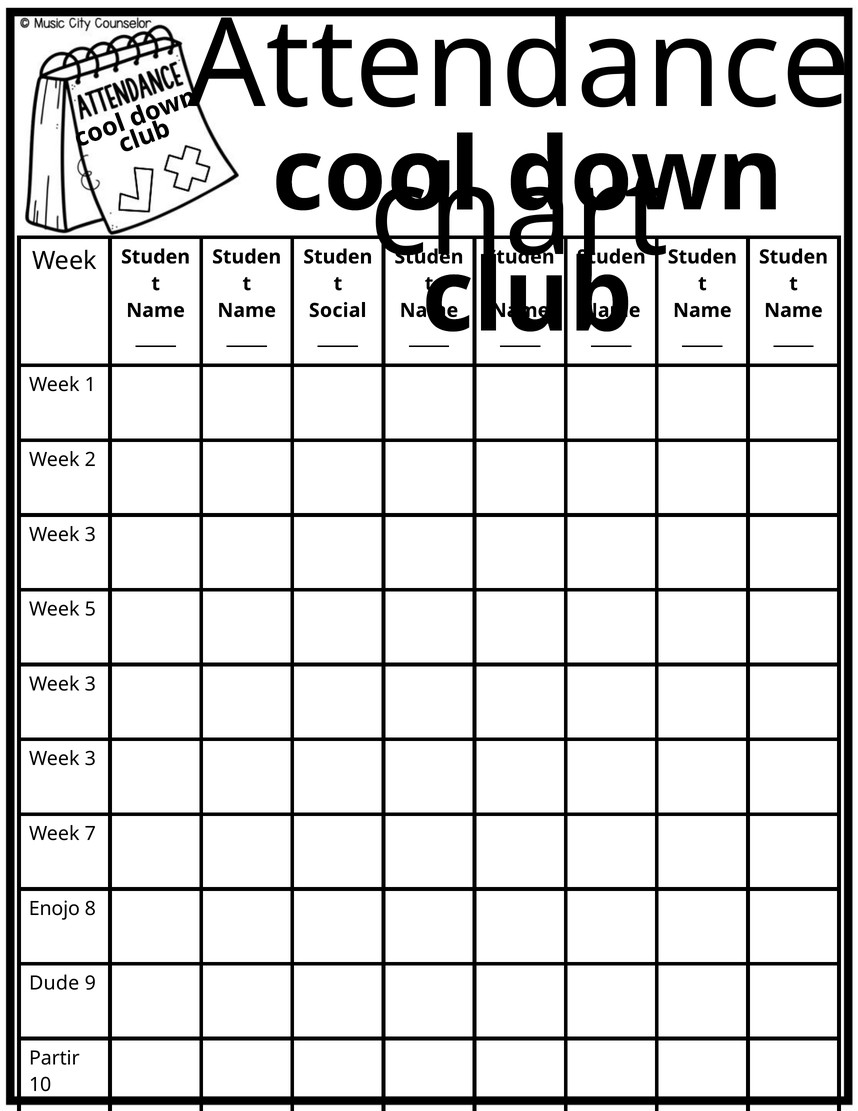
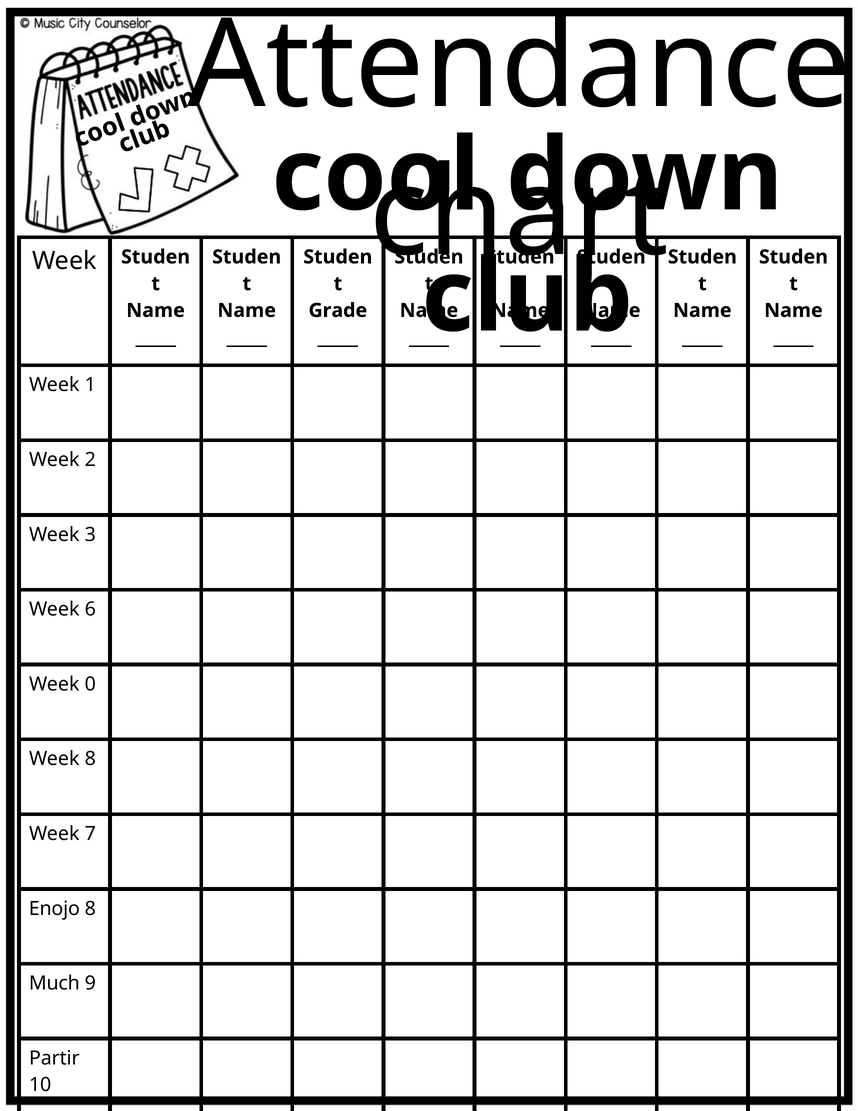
Social: Social -> Grade (338, 310)
5: 5 -> 6 (90, 609)
3: 3 -> 0 (90, 684)
3: 3 -> 8 (90, 759)
Dude: Dude -> Much (54, 983)
